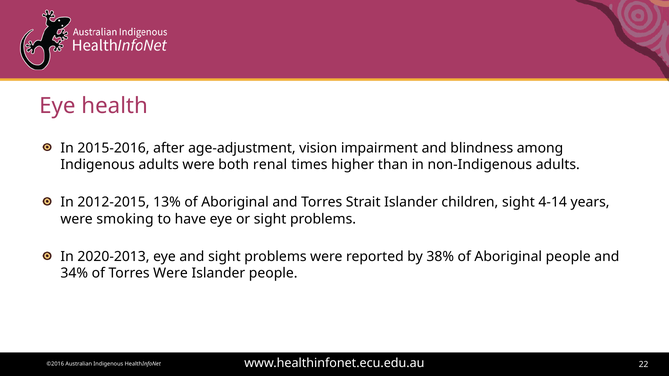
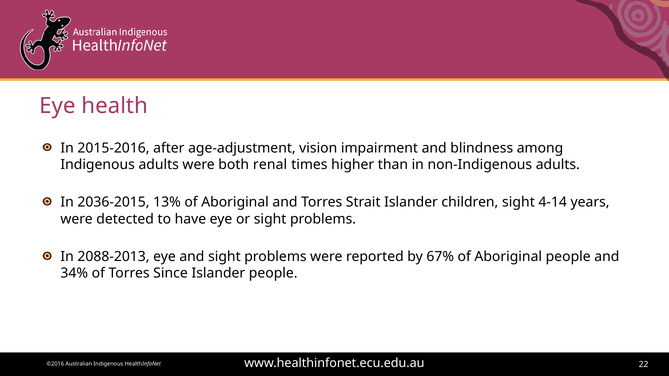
2012-2015: 2012-2015 -> 2036-2015 (114, 203)
smoking: smoking -> detected (125, 219)
2020-2013: 2020-2013 -> 2088-2013 (114, 257)
38%: 38% -> 67% (440, 257)
Torres Were: Were -> Since (171, 274)
